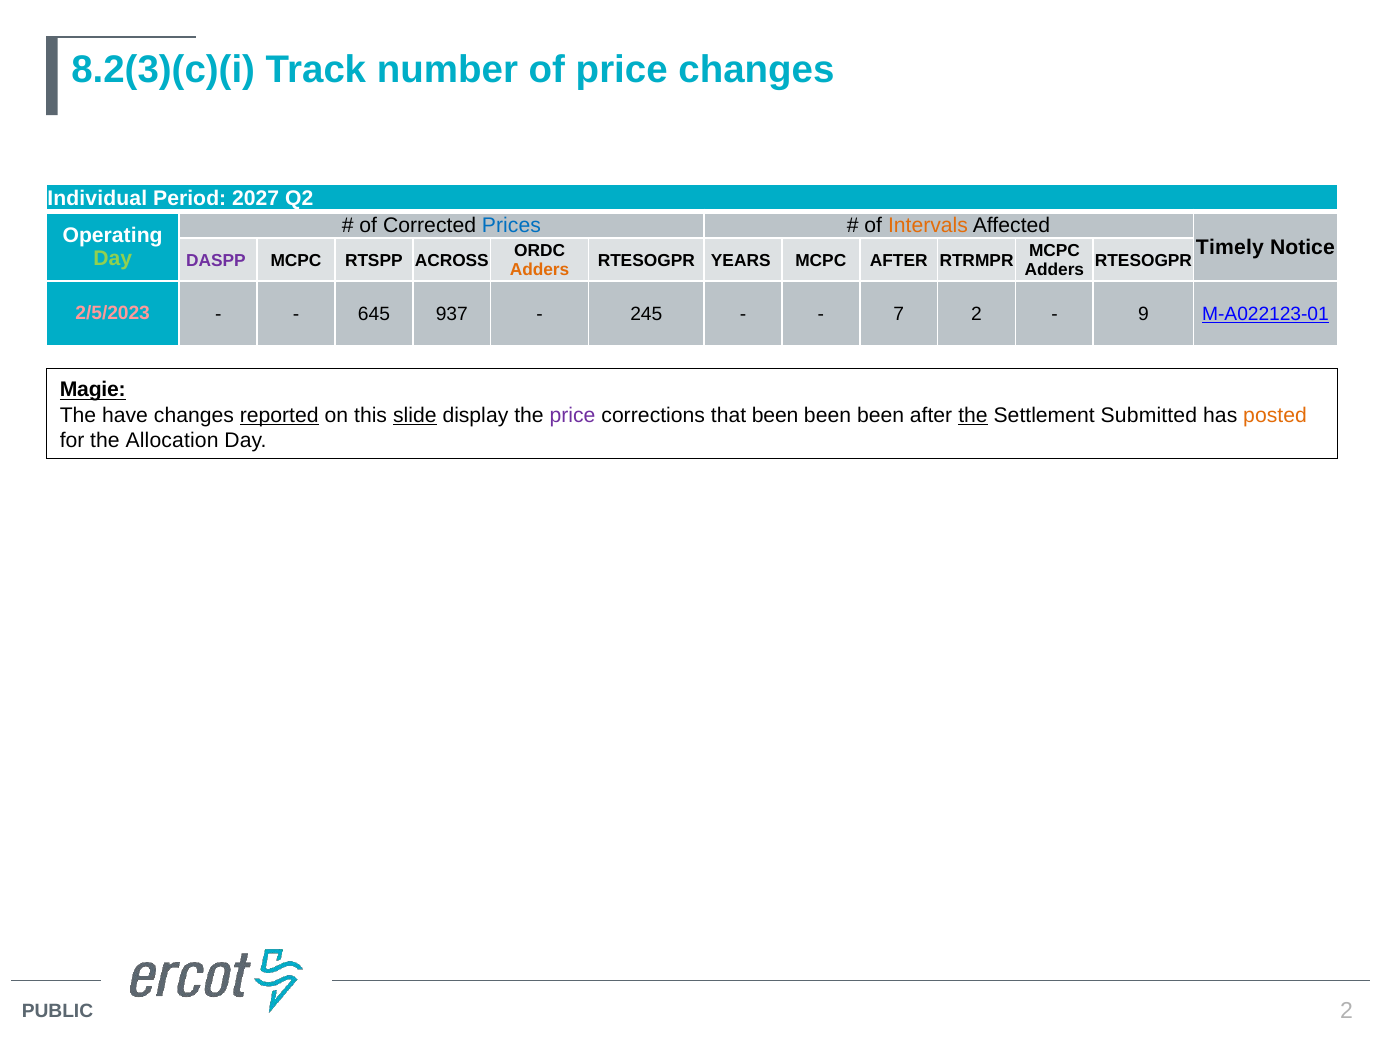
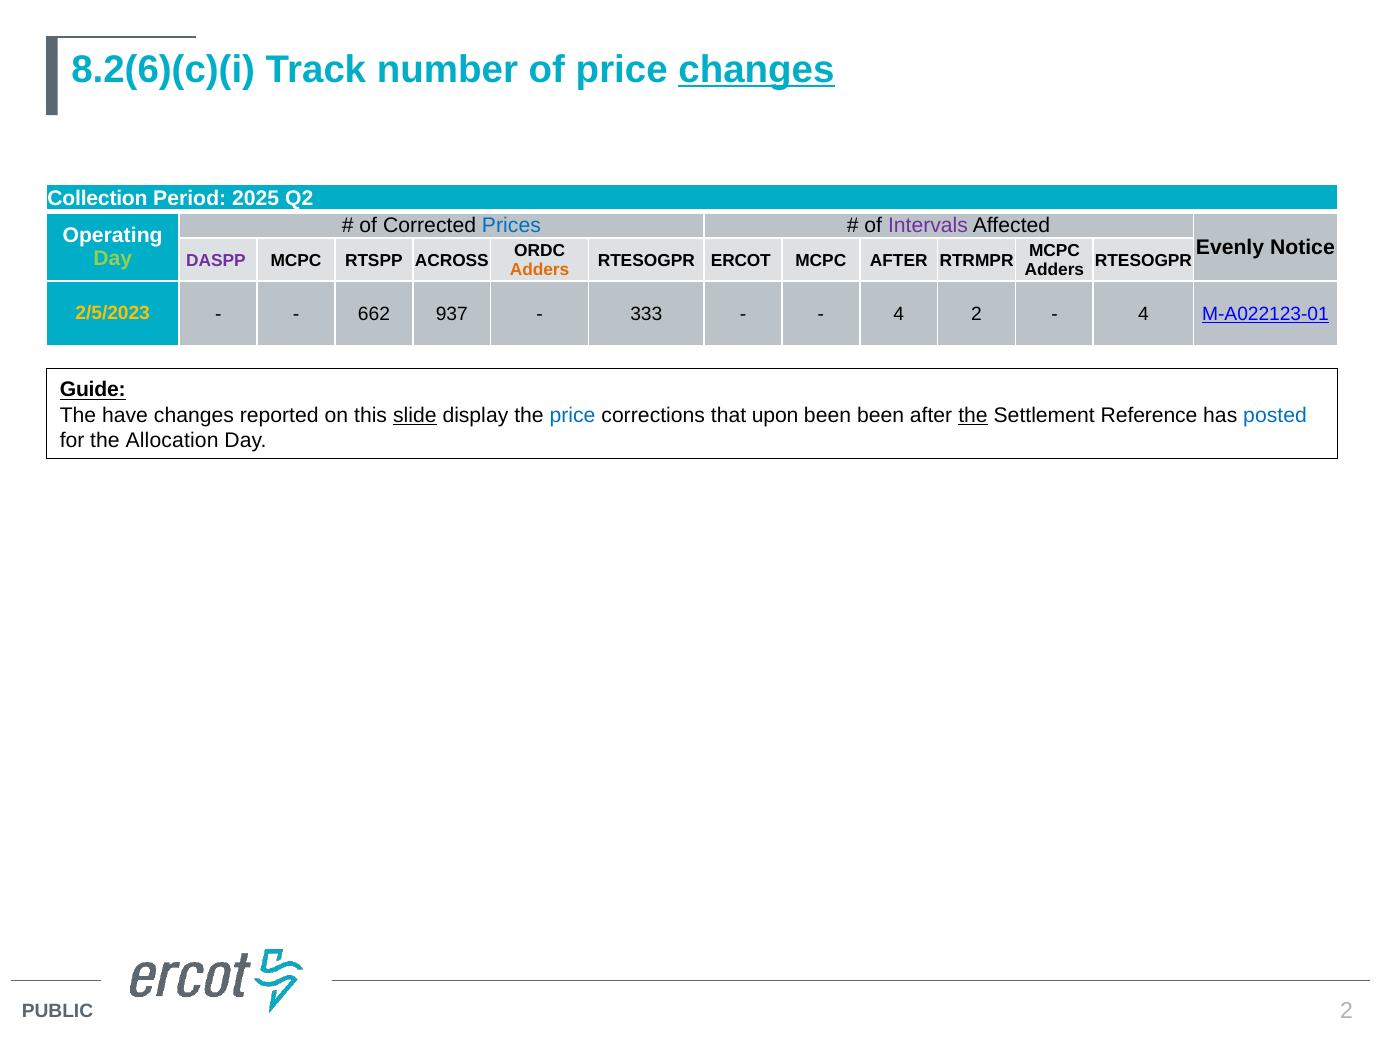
8.2(3)(c)(i: 8.2(3)(c)(i -> 8.2(6)(c)(i (163, 69)
changes underline: none -> present (756, 69)
Individual: Individual -> Collection (97, 199)
2027: 2027 -> 2025 (256, 199)
Intervals colour: orange -> purple (928, 226)
Timely: Timely -> Evenly (1230, 247)
YEARS: YEARS -> ERCOT (741, 260)
2/5/2023 colour: pink -> yellow (113, 314)
645: 645 -> 662 (374, 314)
245: 245 -> 333 (646, 314)
7: 7 -> 4 (899, 314)
9: 9 -> 4 (1143, 314)
Magie: Magie -> Guide (93, 390)
reported underline: present -> none (279, 415)
price colour: purple -> blue (572, 415)
that been: been -> upon (775, 415)
Submitted: Submitted -> Reference (1149, 415)
posted colour: orange -> blue (1275, 415)
